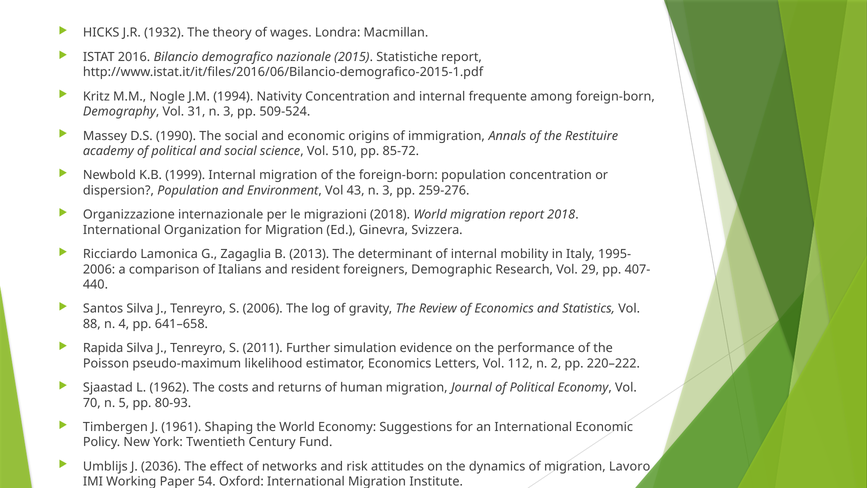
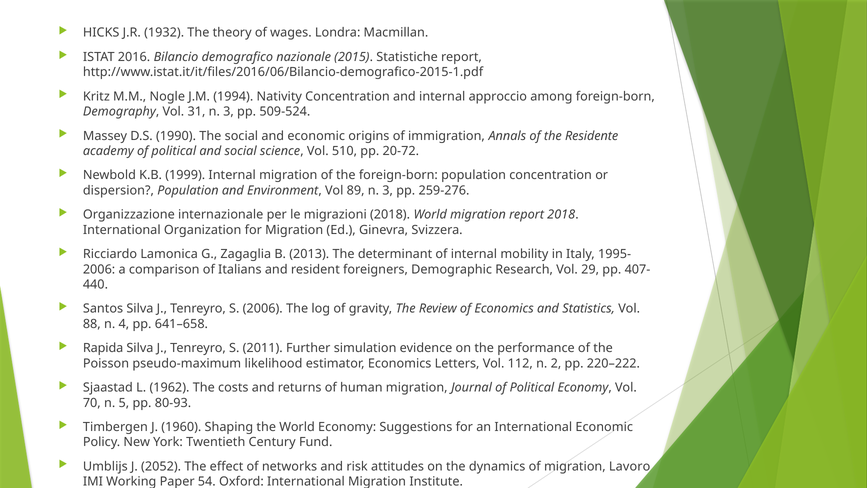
frequente: frequente -> approccio (498, 96)
Restituire: Restituire -> Residente (592, 136)
85-72: 85-72 -> 20-72 (401, 151)
43: 43 -> 89 (356, 190)
1961: 1961 -> 1960 (181, 427)
2036: 2036 -> 2052 (161, 466)
